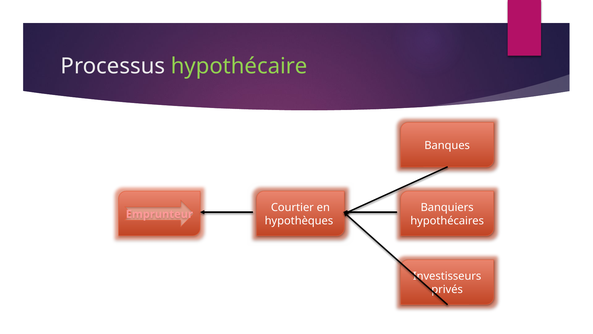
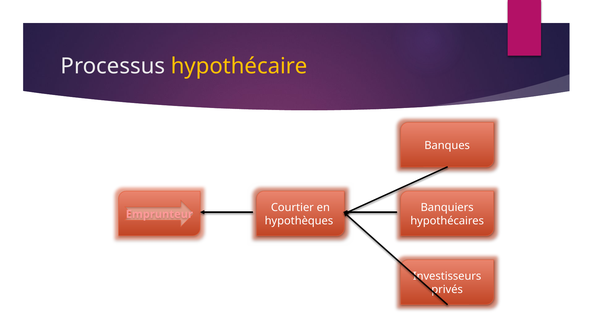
hypothécaire colour: light green -> yellow (239, 66)
